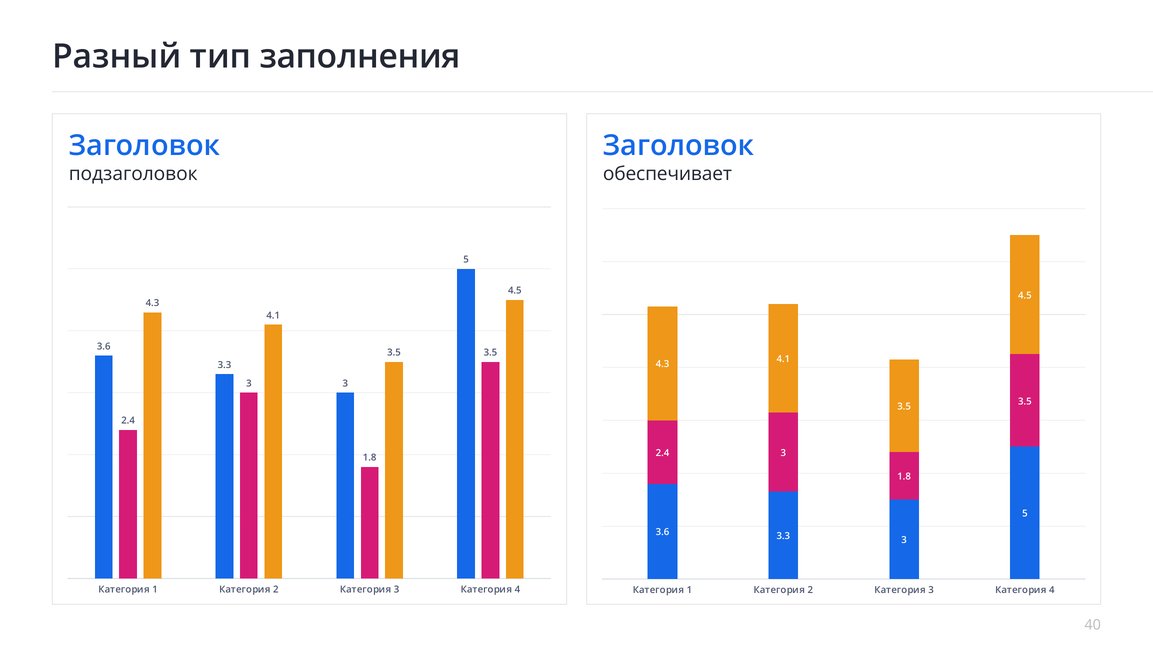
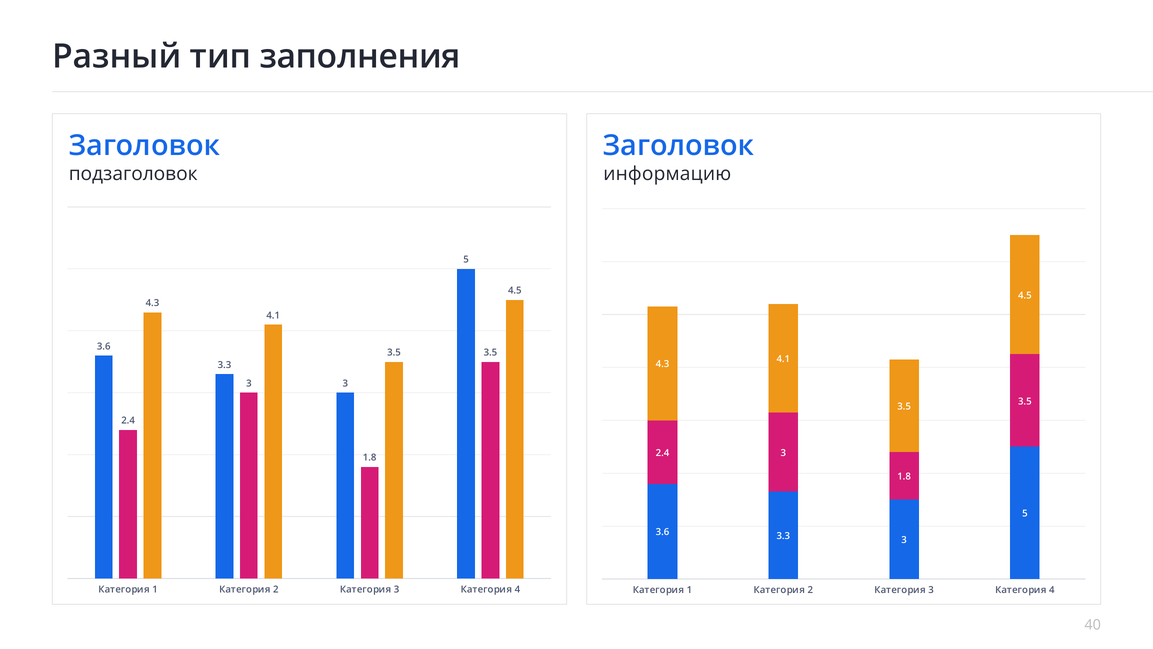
обеспечивает: обеспечивает -> информацию (667, 174)
